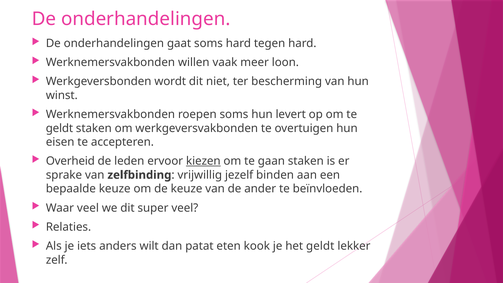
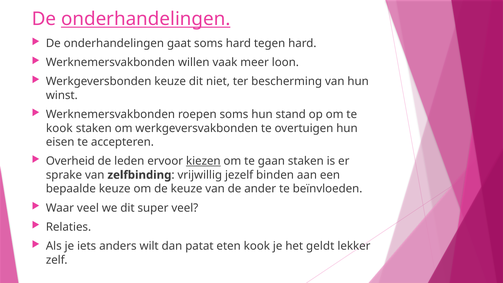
onderhandelingen underline: none -> present (146, 19)
Werkgeversbonden wordt: wordt -> keuze (170, 82)
levert: levert -> stand (291, 114)
geldt: geldt -> kook (59, 128)
